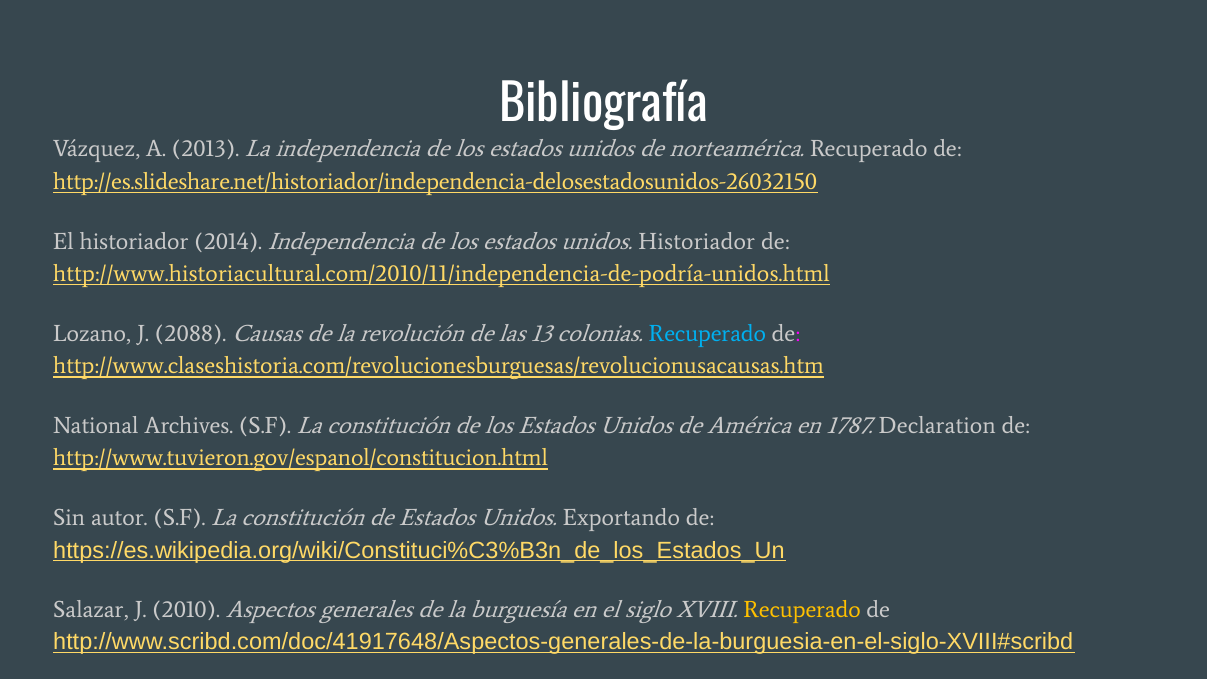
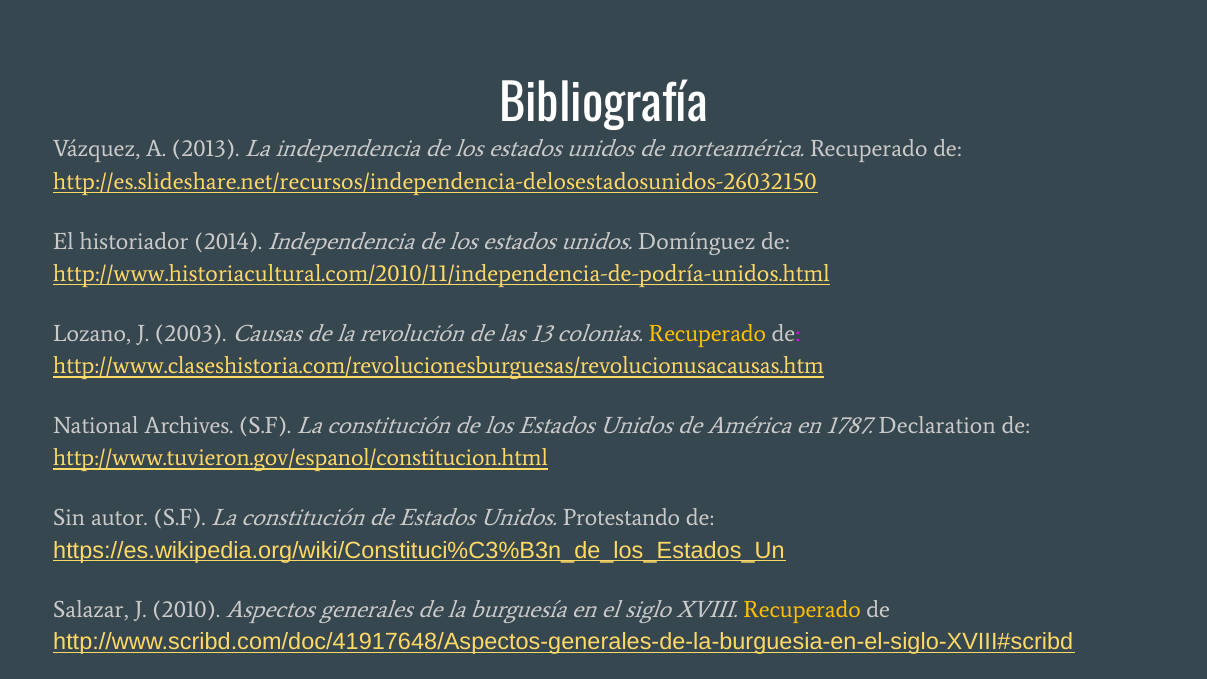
http://es.slideshare.net/historiador/independencia-delosestadosunidos-26032150: http://es.slideshare.net/historiador/independencia-delosestadosunidos-26032150 -> http://es.slideshare.net/recursos/independencia-delosestadosunidos-26032150 (435, 182)
unidos Historiador: Historiador -> Domínguez (697, 241)
2088: 2088 -> 2003 (191, 334)
Recuperado colour: light blue -> yellow (707, 334)
Exportando: Exportando -> Protestando (621, 518)
